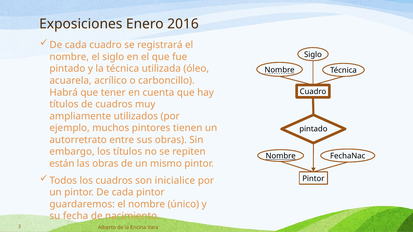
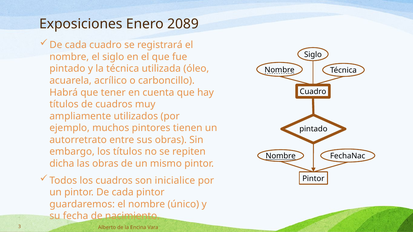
2016: 2016 -> 2089 (183, 24)
están: están -> dicha (62, 164)
